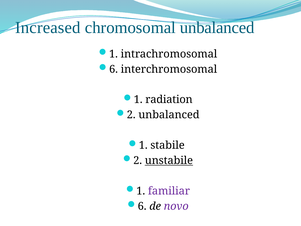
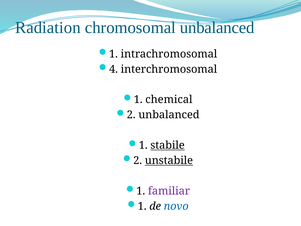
Increased: Increased -> Radiation (48, 28)
6: 6 -> 4 (114, 69)
radiation: radiation -> chemical (169, 100)
stabile underline: none -> present (168, 145)
6: 6 -> 1 (142, 206)
novo colour: purple -> blue (176, 206)
